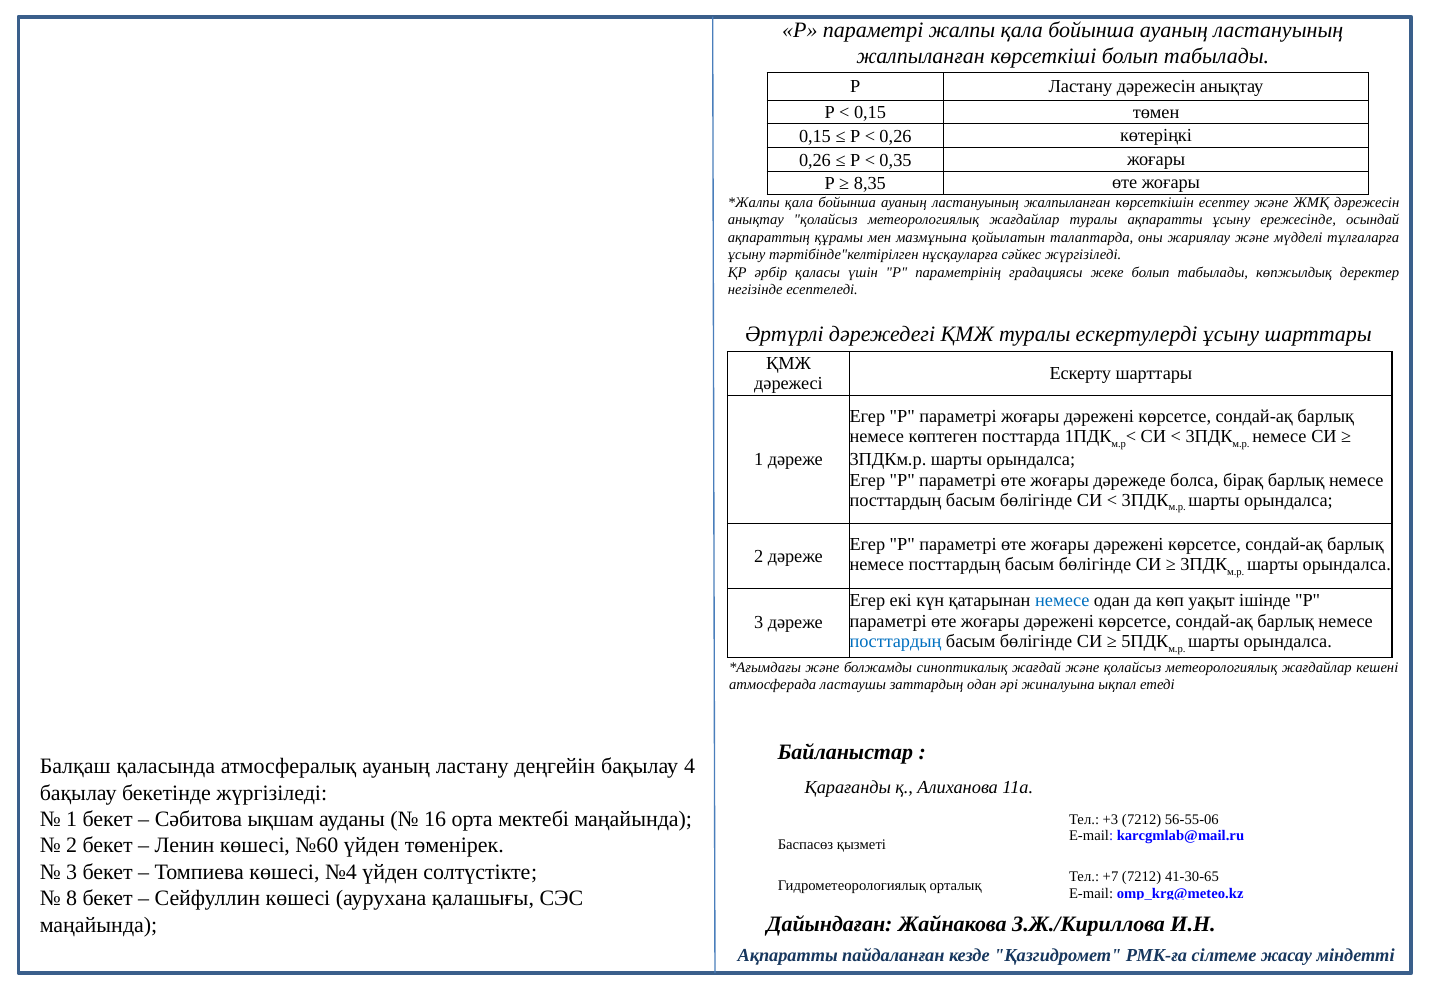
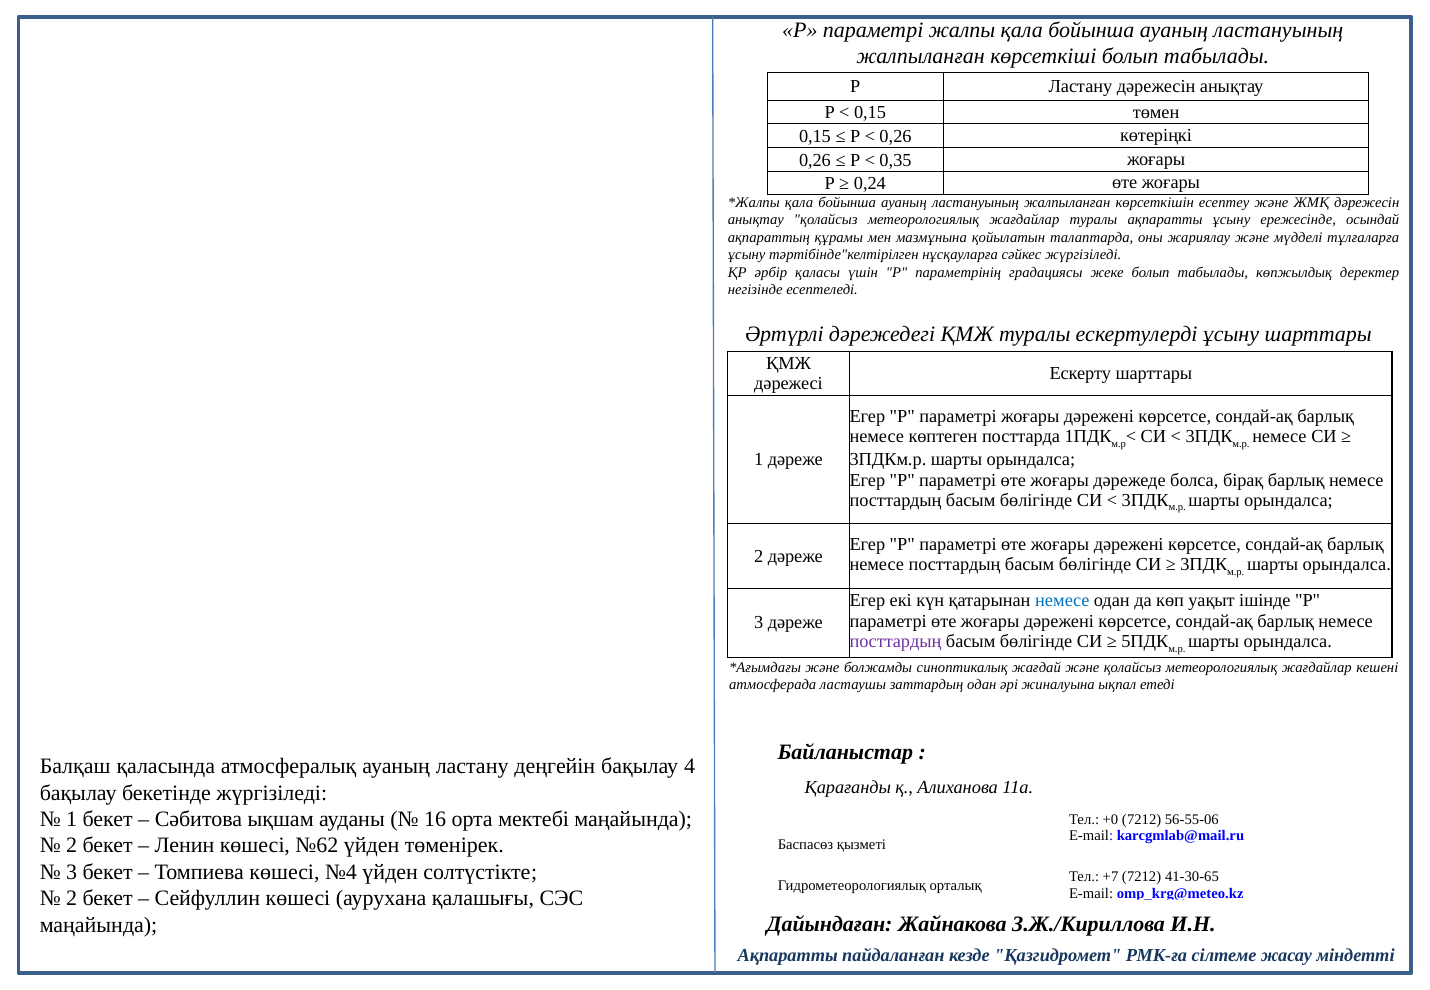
8,35: 8,35 -> 0,24 (870, 184)
посттардың colour: blue -> purple (896, 641)
+3: +3 -> +0 (1110, 820)
№60: №60 -> №62 (317, 846)
8: 8 -> 2 (72, 898)
